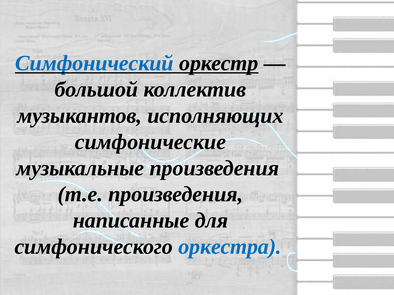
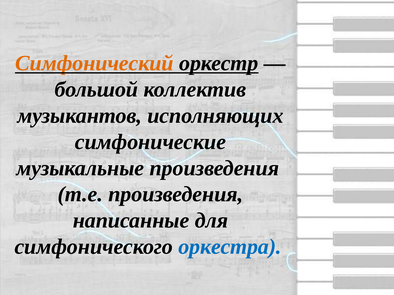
Симфонический colour: blue -> orange (94, 63)
